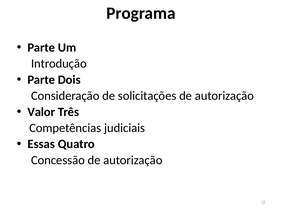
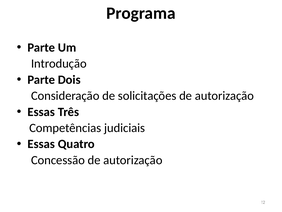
Valor: Valor -> Essas (41, 112)
